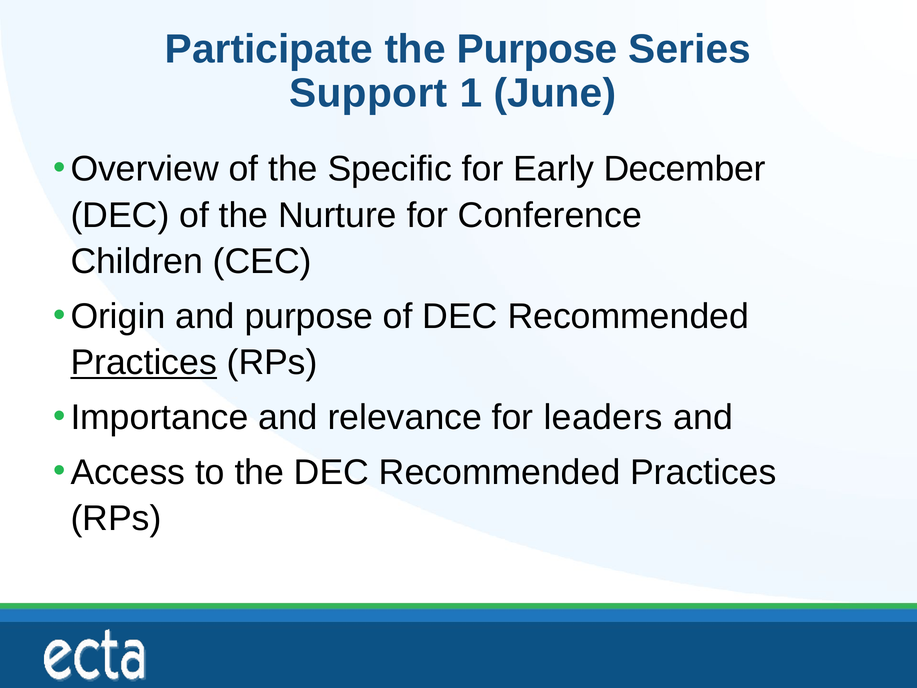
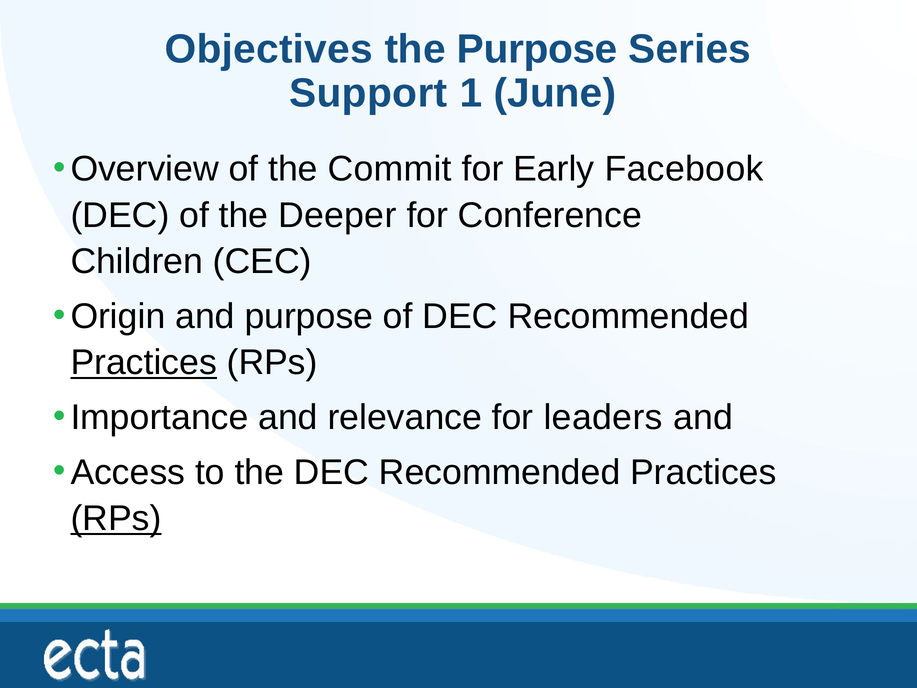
Participate: Participate -> Objectives (269, 49)
Specific: Specific -> Commit (390, 169)
December: December -> Facebook (684, 169)
Nurture: Nurture -> Deeper (337, 215)
RPs underline: none -> present (116, 518)
